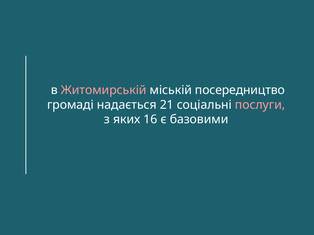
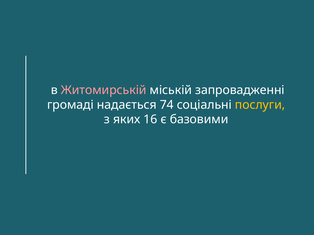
посередництво: посередництво -> запровадженні (240, 90)
21: 21 -> 74 (167, 105)
послуги colour: pink -> yellow (260, 105)
